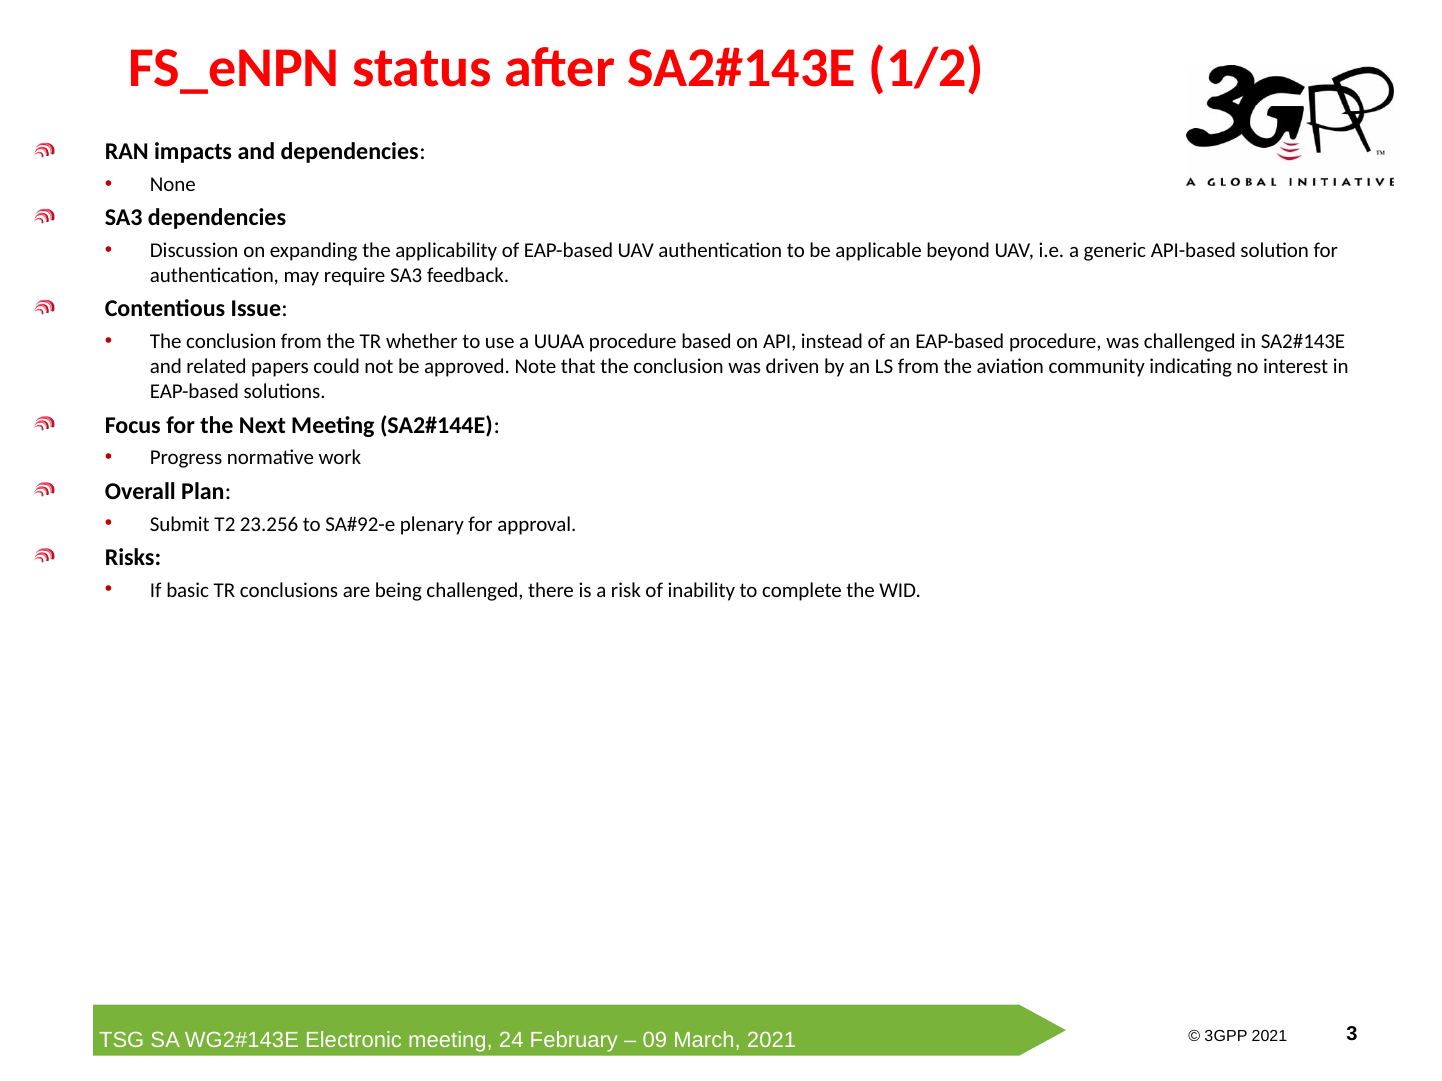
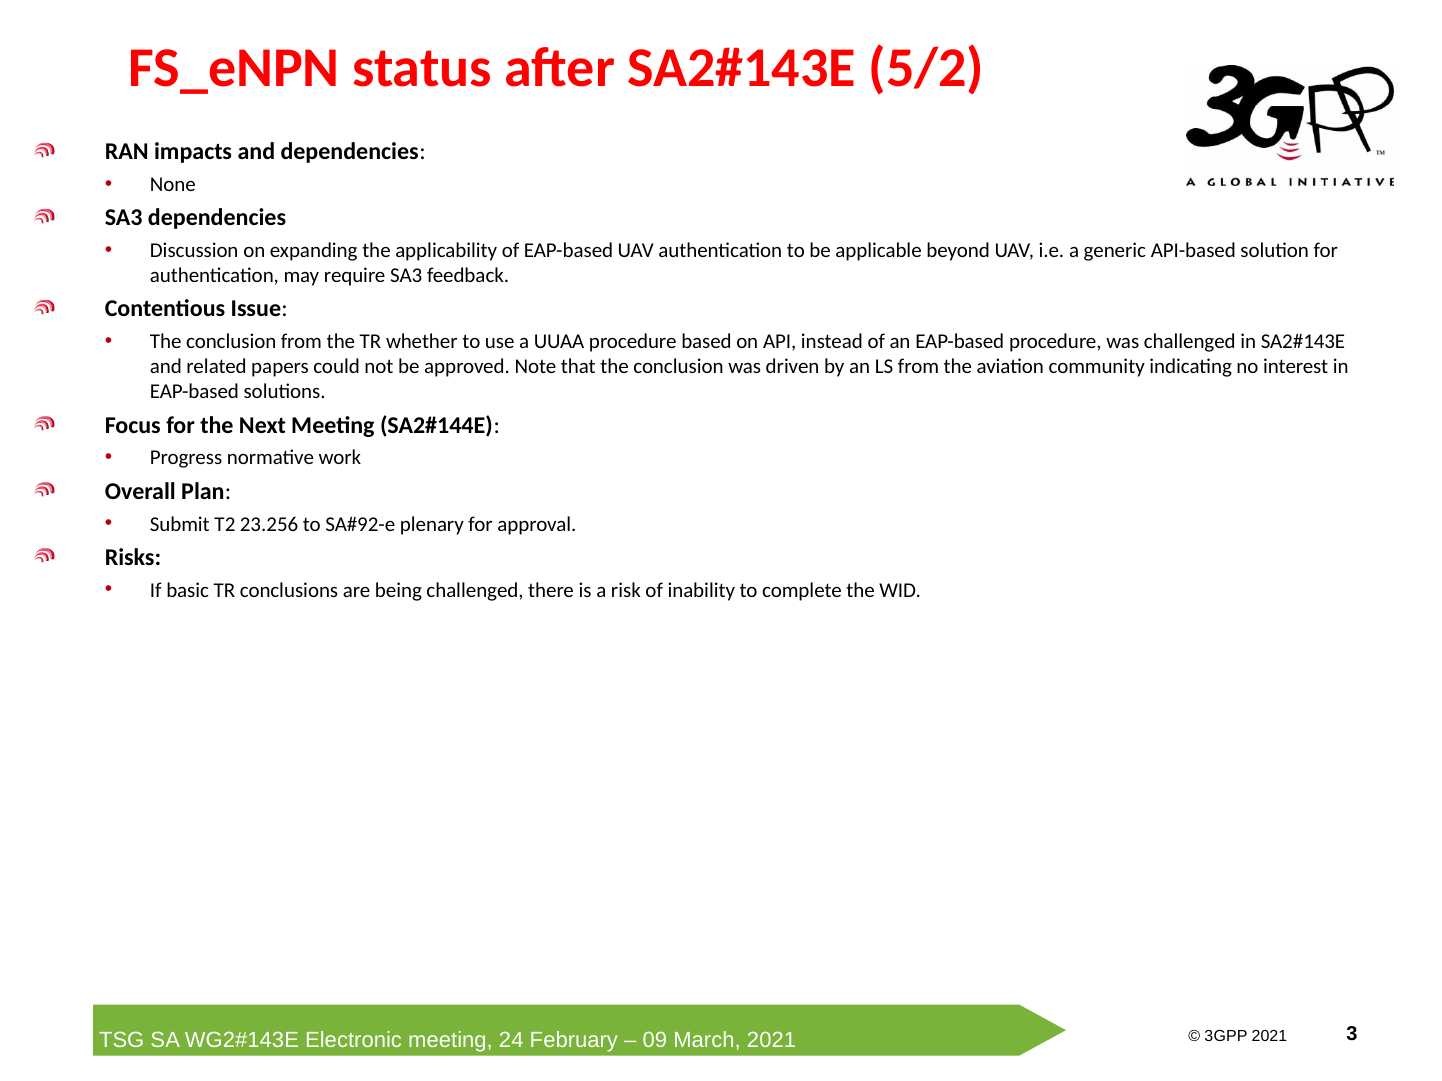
1/2: 1/2 -> 5/2 (926, 68)
